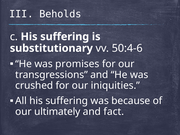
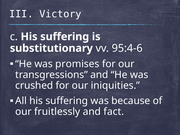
Beholds: Beholds -> Victory (60, 14)
50:4-6: 50:4-6 -> 95:4-6 (127, 48)
ultimately: ultimately -> fruitlessly (57, 112)
